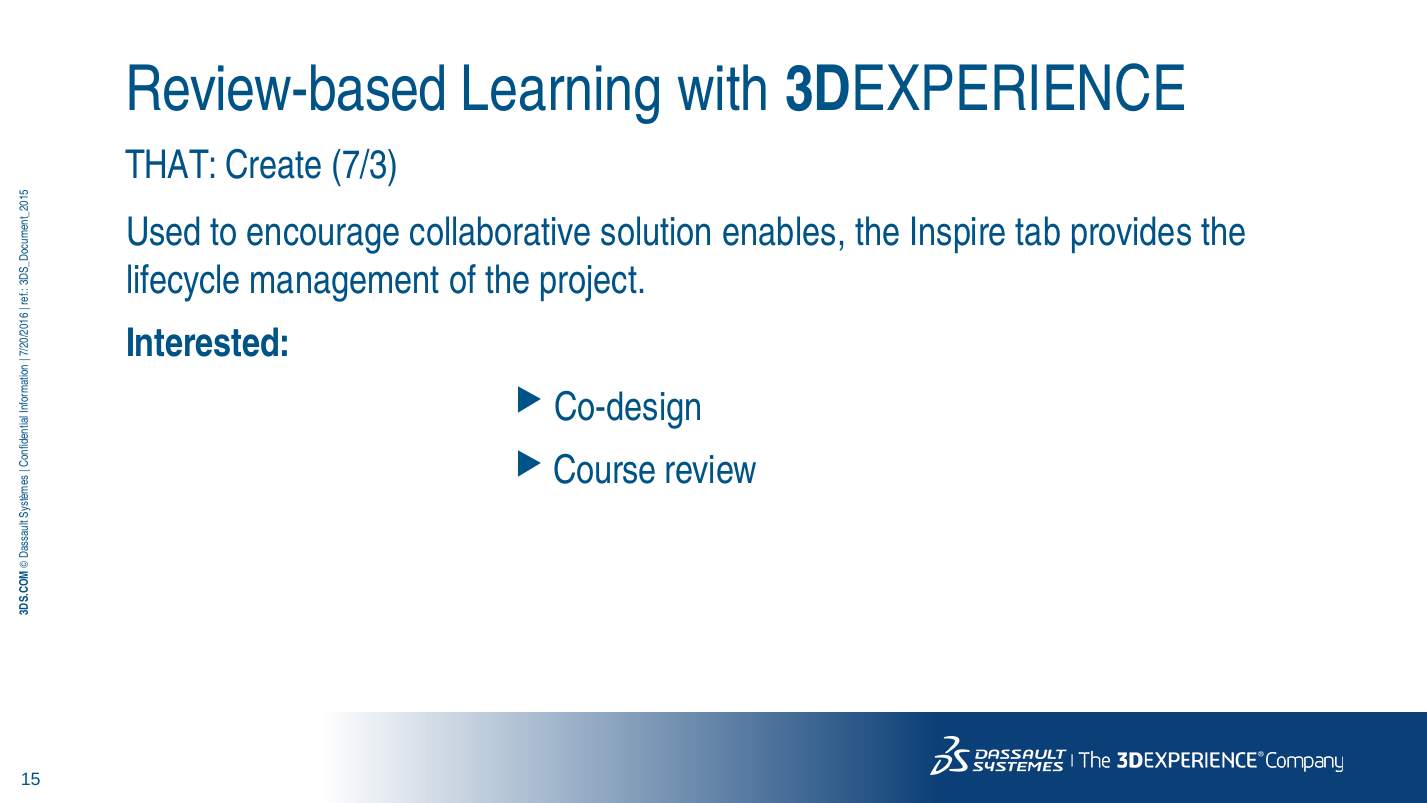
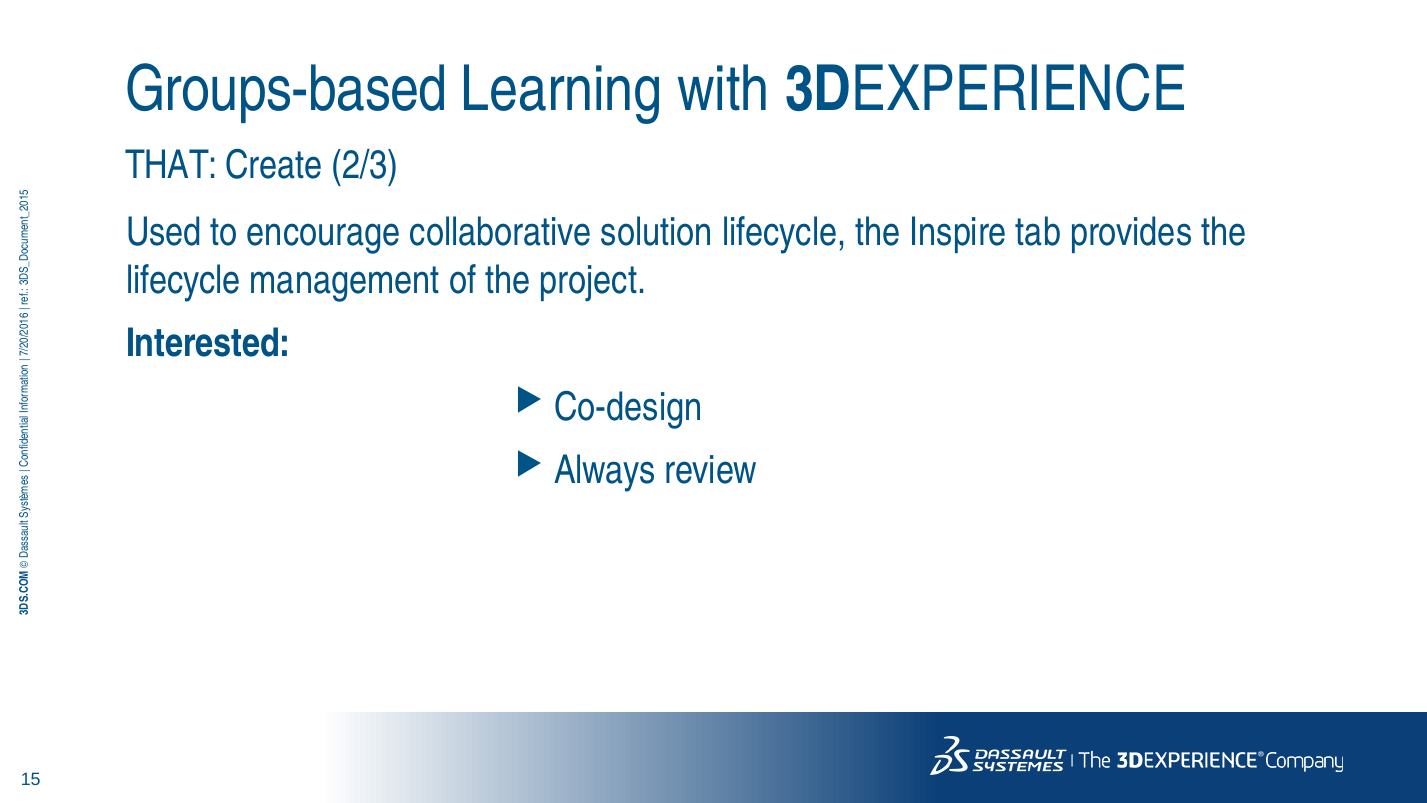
Review-based: Review-based -> Groups-based (286, 90)
7/3: 7/3 -> 2/3 (365, 165)
solution enables: enables -> lifecycle (784, 233)
Course: Course -> Always (605, 470)
